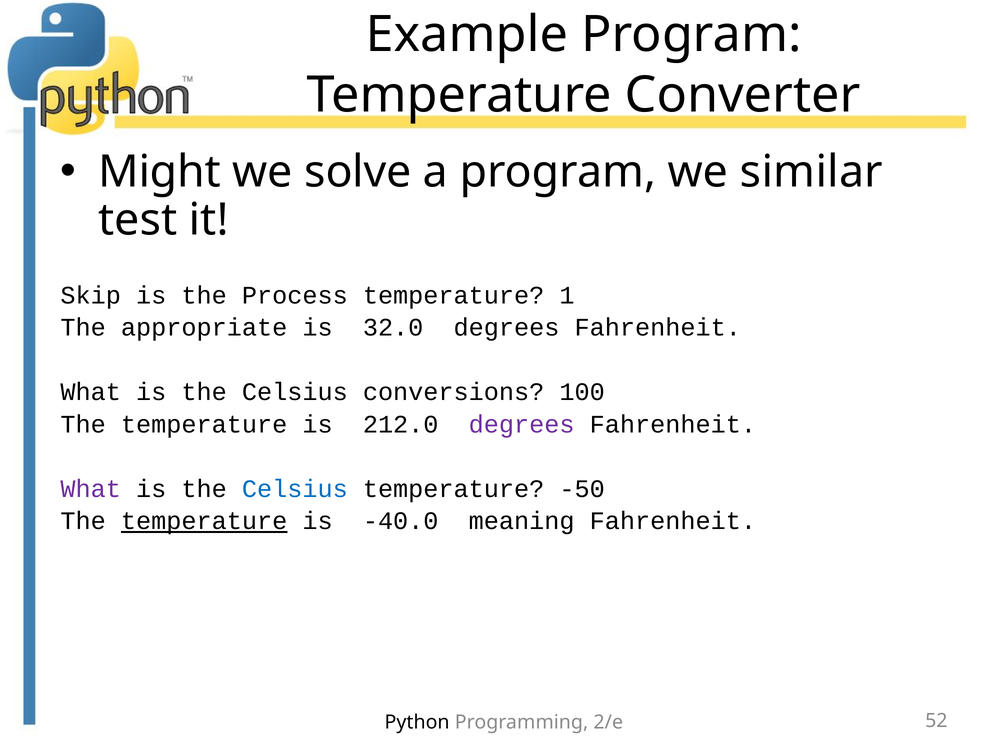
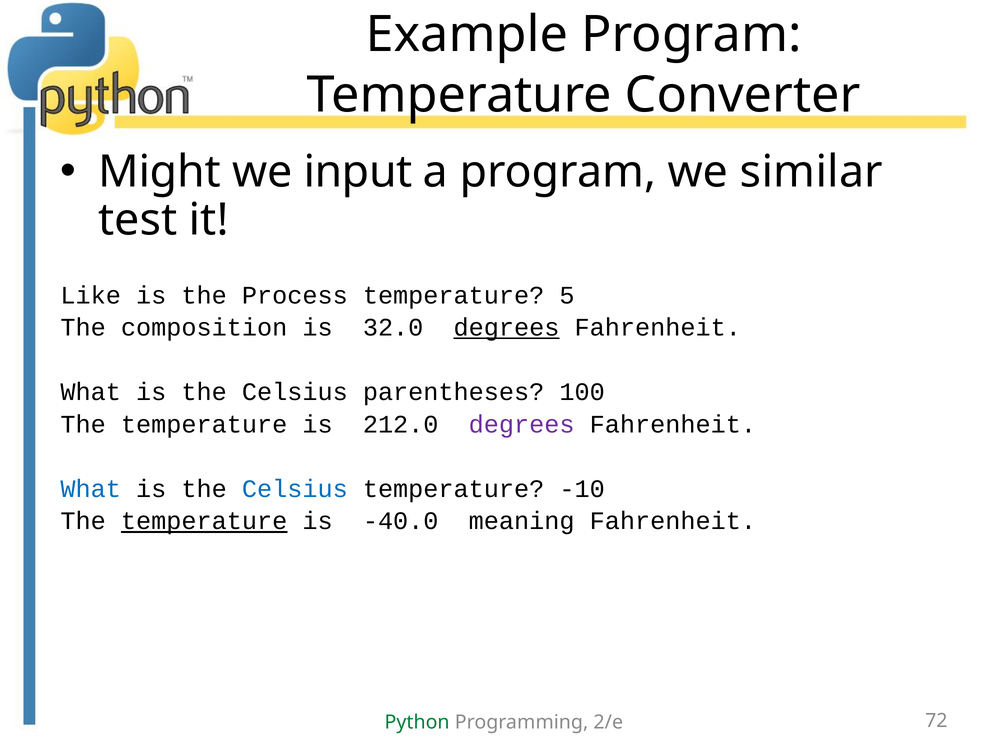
solve: solve -> input (358, 172)
Skip: Skip -> Like (91, 295)
1: 1 -> 5 (567, 295)
appropriate: appropriate -> composition (204, 328)
degrees underline: none -> present (507, 328)
conversions: conversions -> parentheses (454, 392)
What colour: purple -> blue (91, 489)
-50: -50 -> -10 (582, 489)
Python colour: black -> green (417, 722)
52: 52 -> 72 (936, 721)
